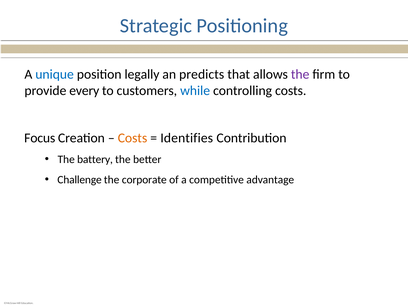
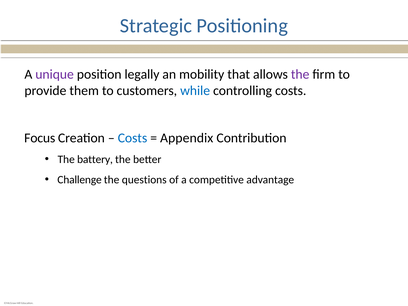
unique colour: blue -> purple (55, 74)
predicts: predicts -> mobility (202, 74)
every: every -> them (84, 91)
Costs colour: orange -> blue (133, 138)
Identifies: Identifies -> Appendix (187, 138)
corporate: corporate -> questions (144, 180)
